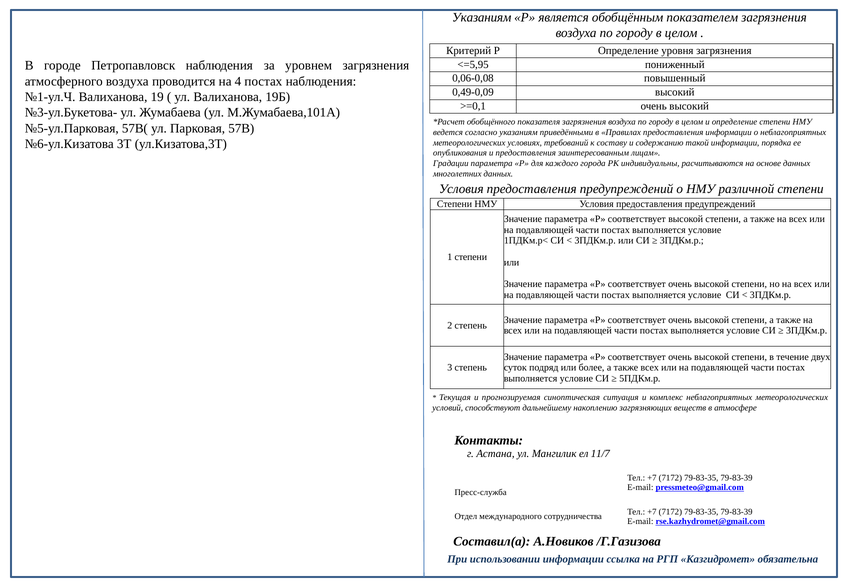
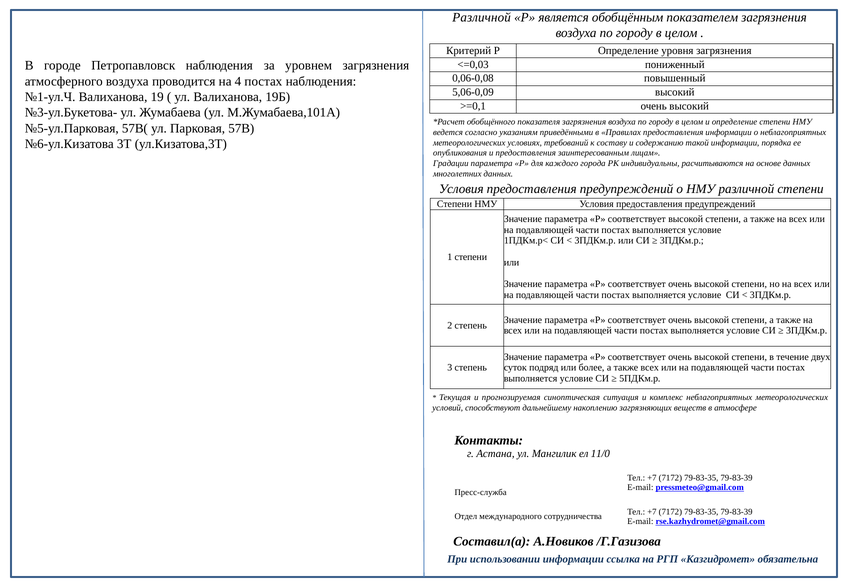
Указаниям: Указаниям -> Различной (482, 17)
<=5,95: <=5,95 -> <=0,03 (473, 64)
0,49-0,09: 0,49-0,09 -> 5,06-0,09 (473, 92)
11/7: 11/7 -> 11/0 (600, 454)
